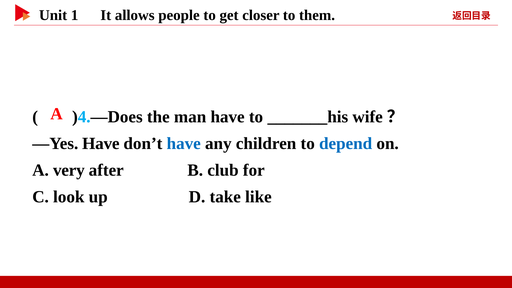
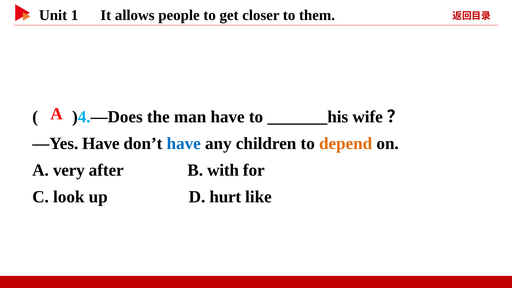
depend colour: blue -> orange (346, 144)
club: club -> with (223, 170)
take: take -> hurt (225, 197)
